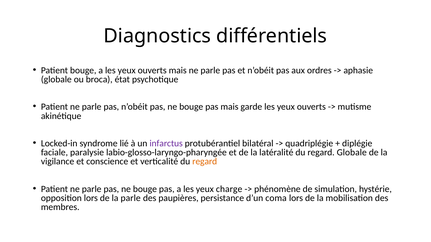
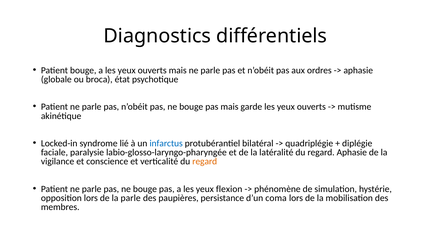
infarctus colour: purple -> blue (166, 144)
regard Globale: Globale -> Aphasie (352, 153)
charge: charge -> flexion (229, 189)
